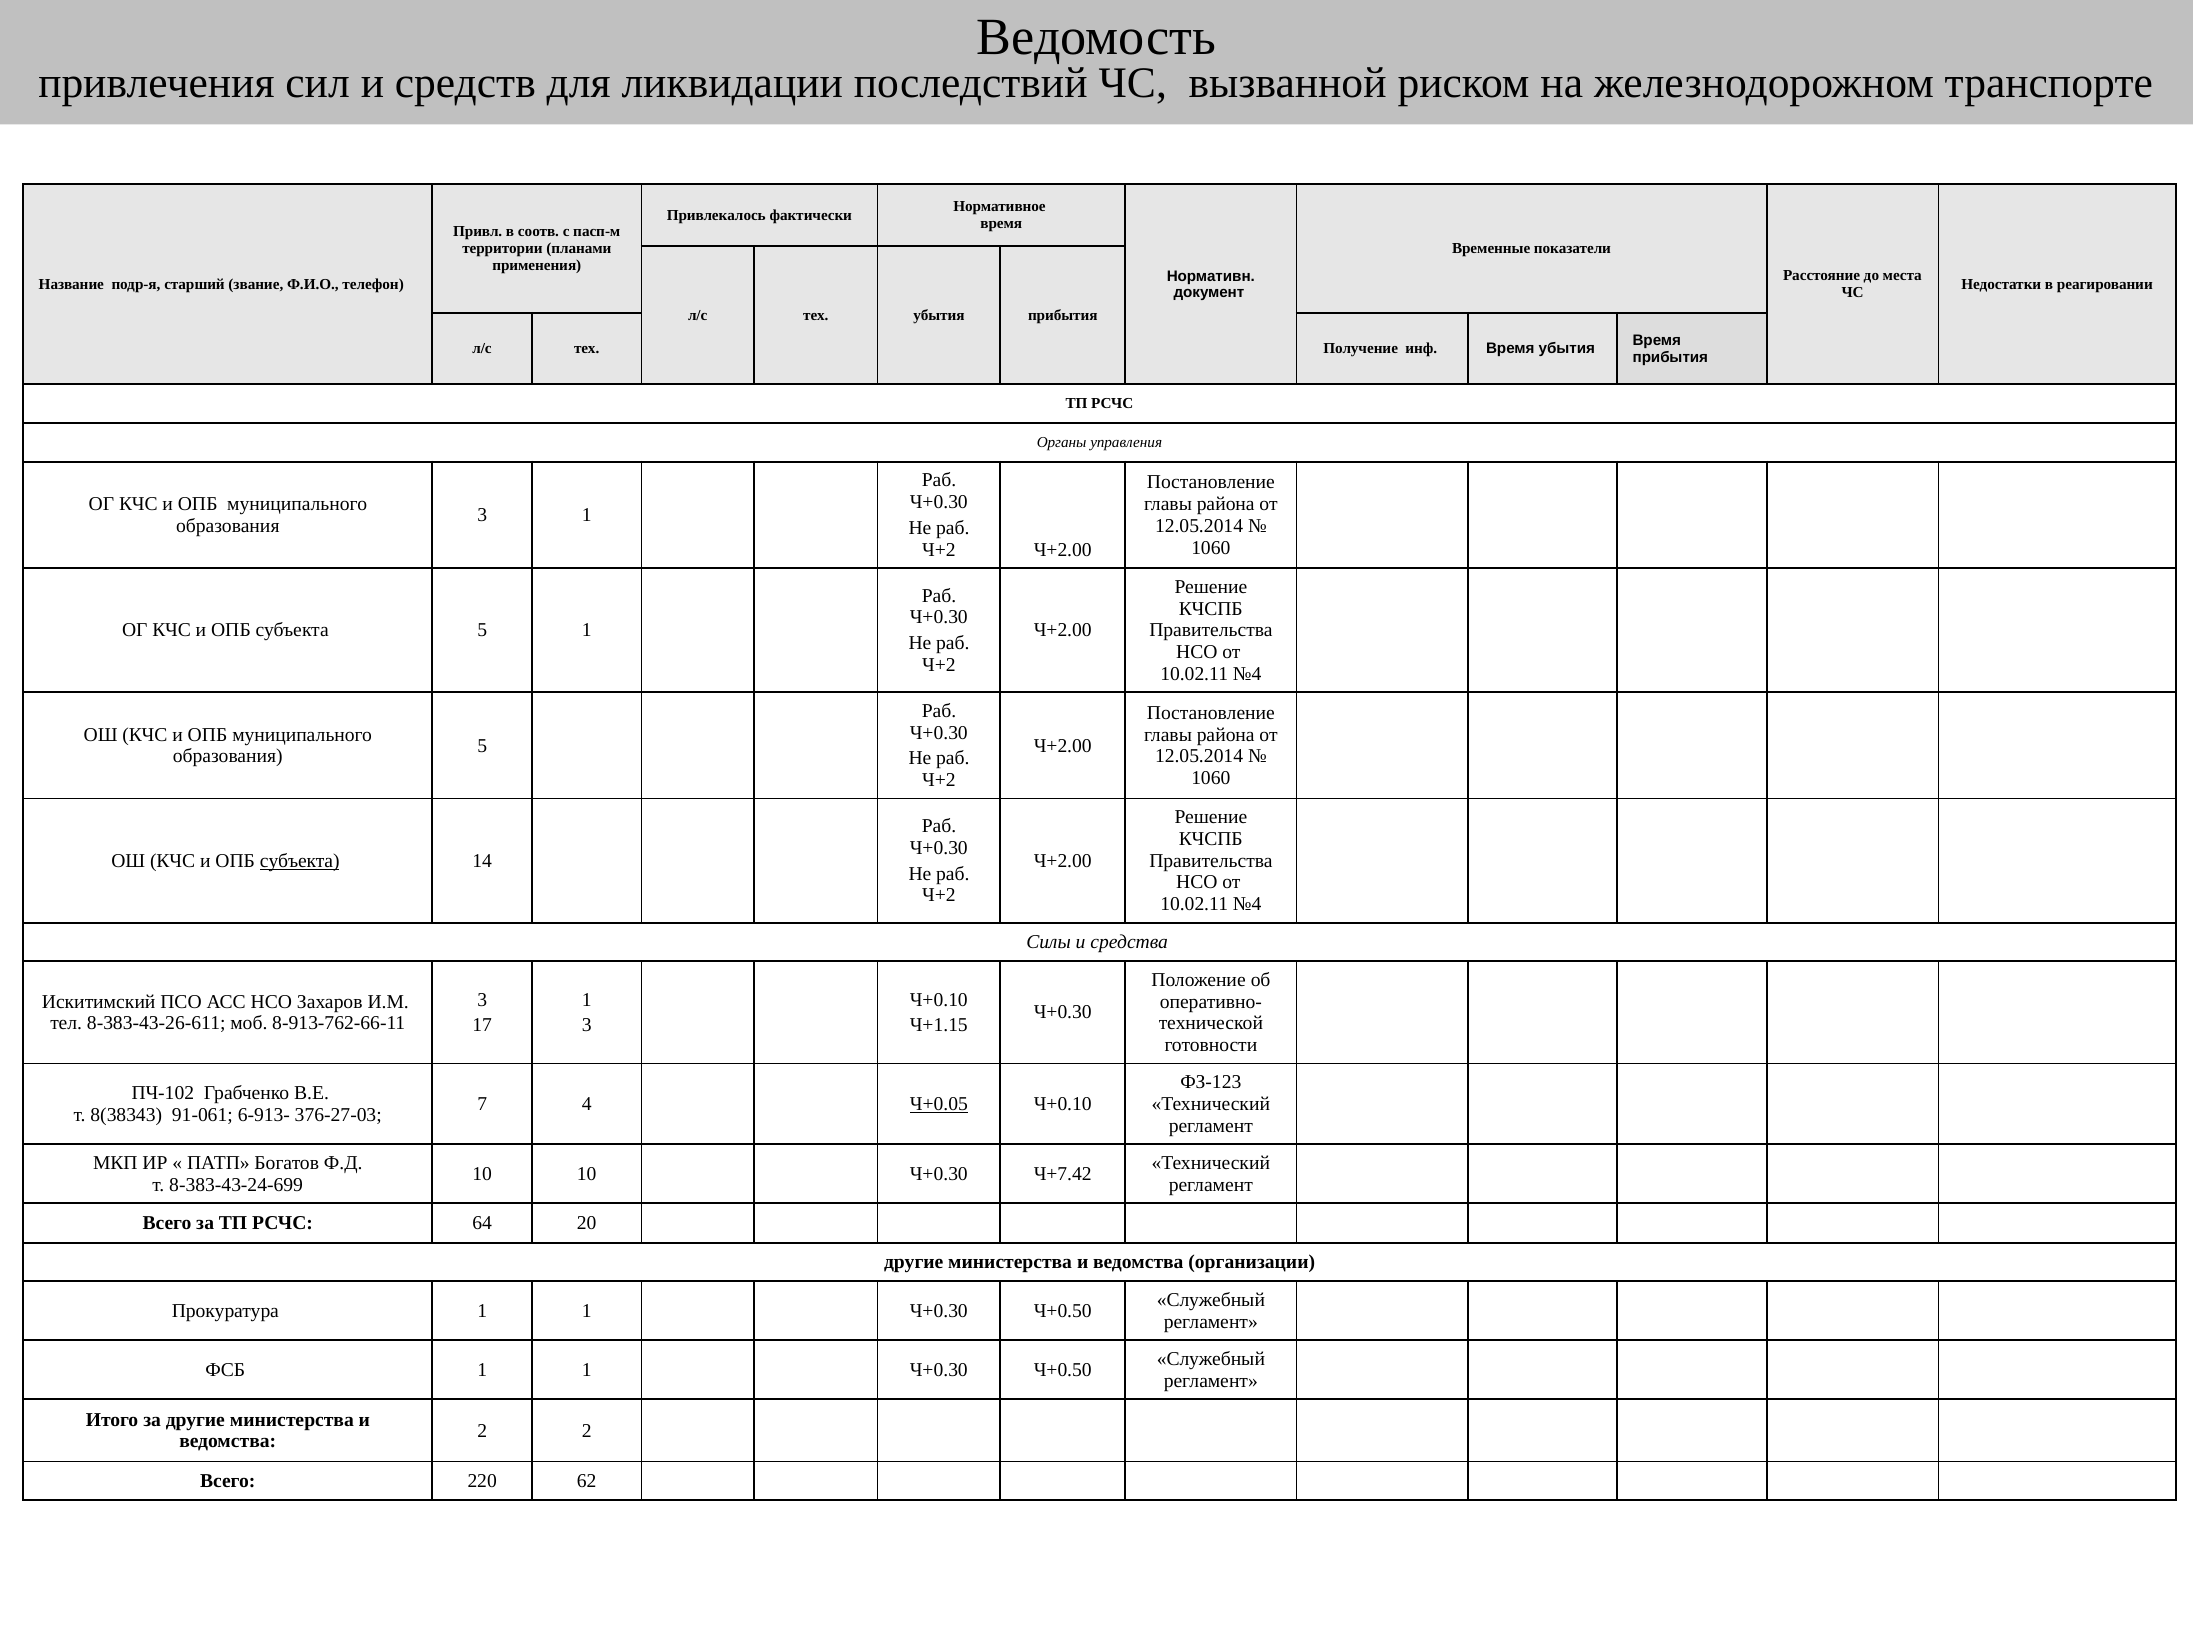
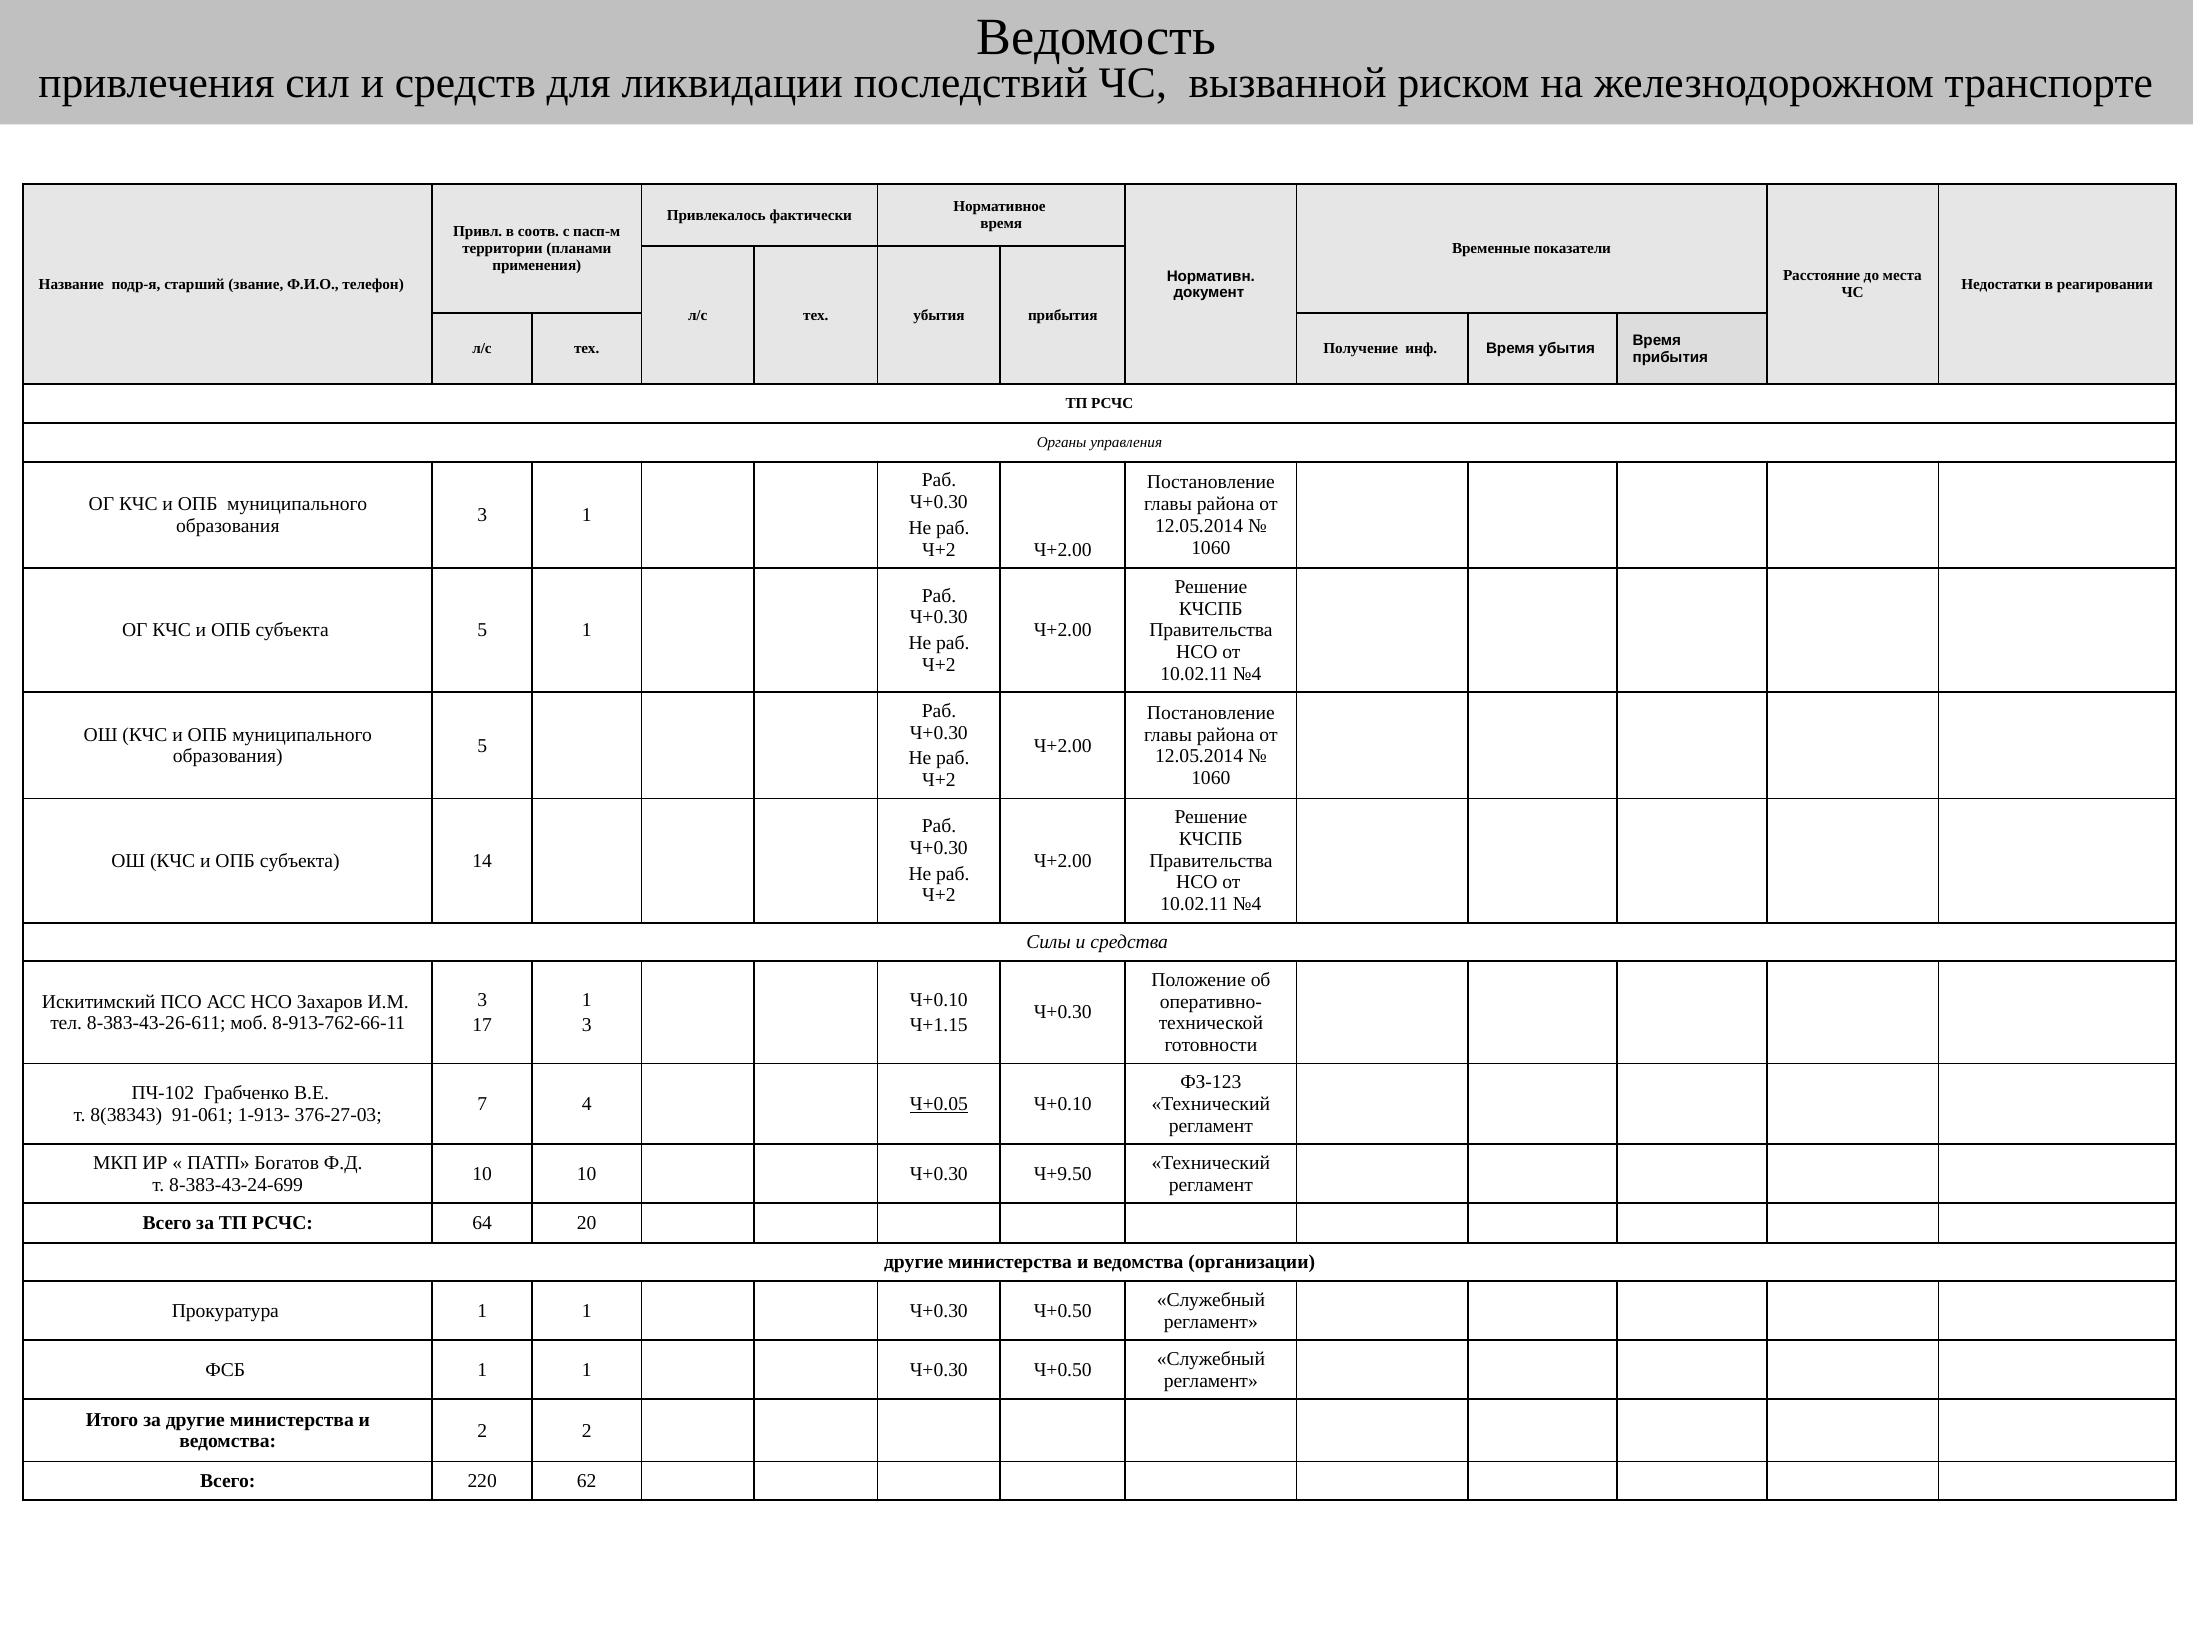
субъекта underline: present -> none (300, 861)
6-913-: 6-913- -> 1-913- (264, 1115)
Ч+7.42: Ч+7.42 -> Ч+9.50 (1063, 1174)
